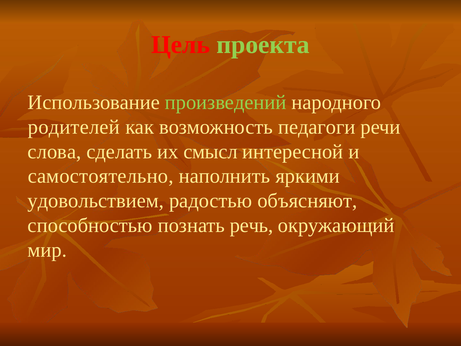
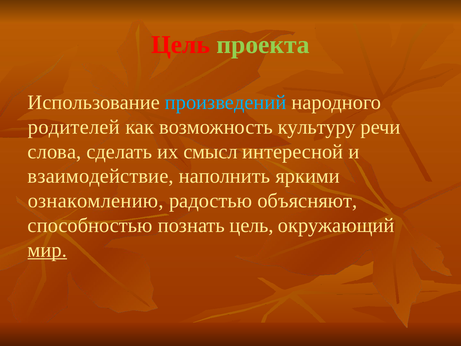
произведений colour: light green -> light blue (226, 102)
педагоги: педагоги -> культуру (317, 127)
самостоятельно: самостоятельно -> взаимодействие (101, 176)
удовольствием: удовольствием -> ознакомлению (96, 201)
познать речь: речь -> цель (252, 225)
мир underline: none -> present (47, 250)
